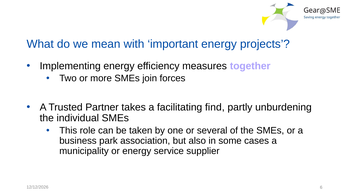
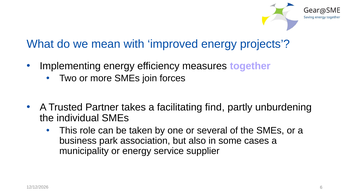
important: important -> improved (173, 44)
